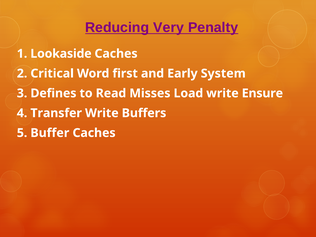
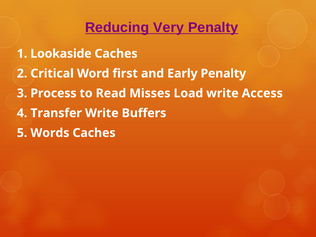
Early System: System -> Penalty (223, 73)
Defines: Defines -> Process (53, 93)
Ensure: Ensure -> Access (262, 93)
Buffer: Buffer -> Words (50, 133)
